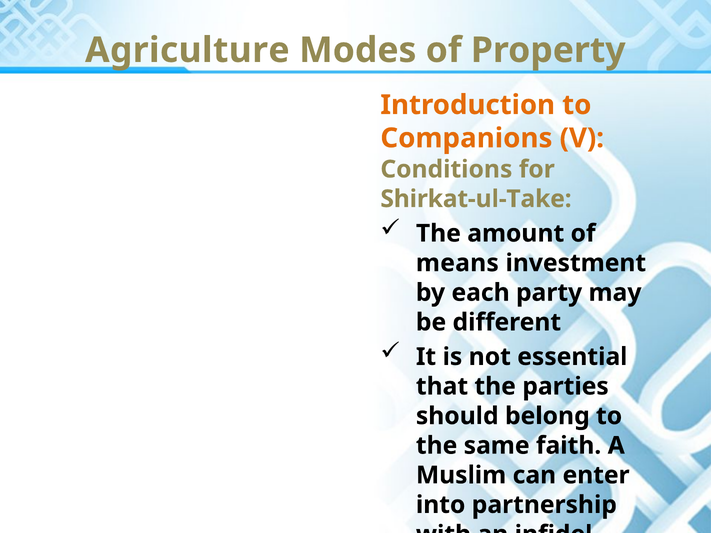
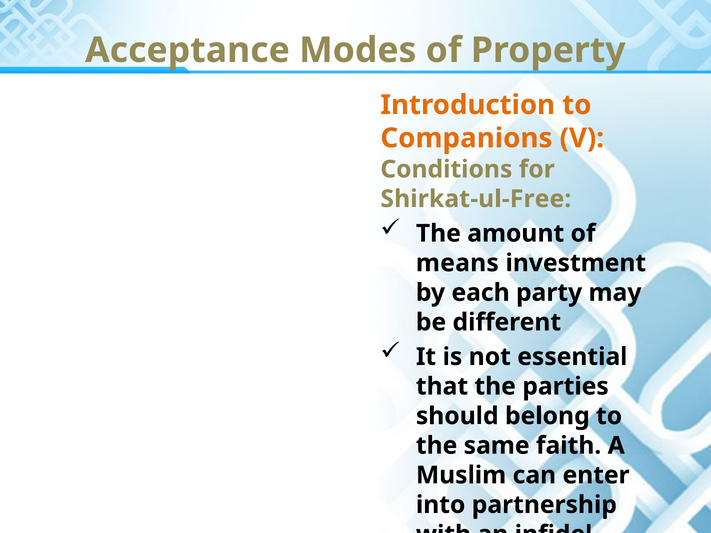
Agriculture: Agriculture -> Acceptance (187, 50)
Shirkat-ul-Take: Shirkat-ul-Take -> Shirkat-ul-Free (476, 199)
